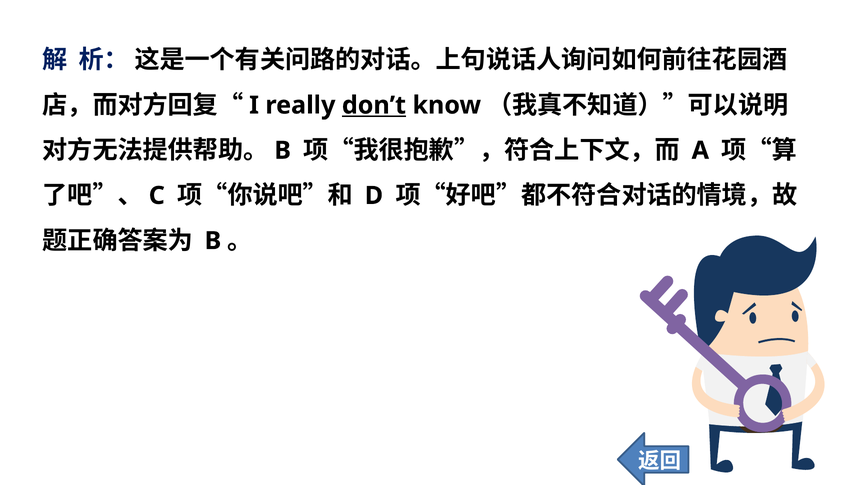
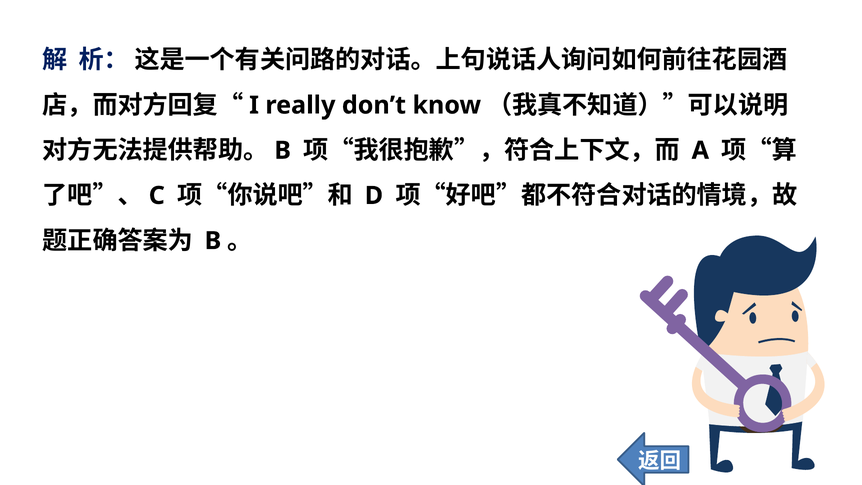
don’t underline: present -> none (374, 105)
